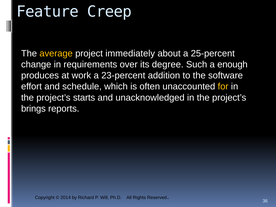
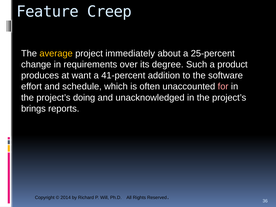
enough: enough -> product (232, 64)
work: work -> want (81, 75)
23-percent: 23-percent -> 41-percent (123, 75)
for colour: yellow -> pink (223, 87)
starts: starts -> doing (84, 98)
